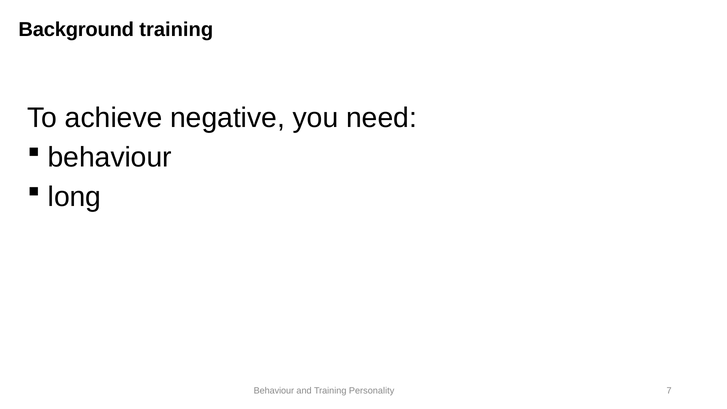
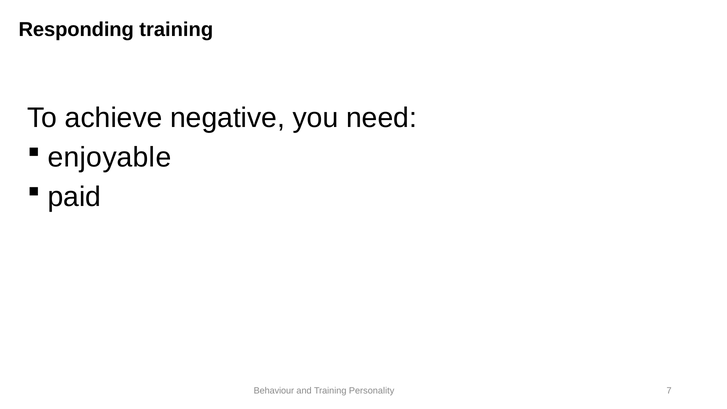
Background: Background -> Responding (76, 29)
behaviour: behaviour -> enjoyable (110, 158)
long: long -> paid (74, 197)
